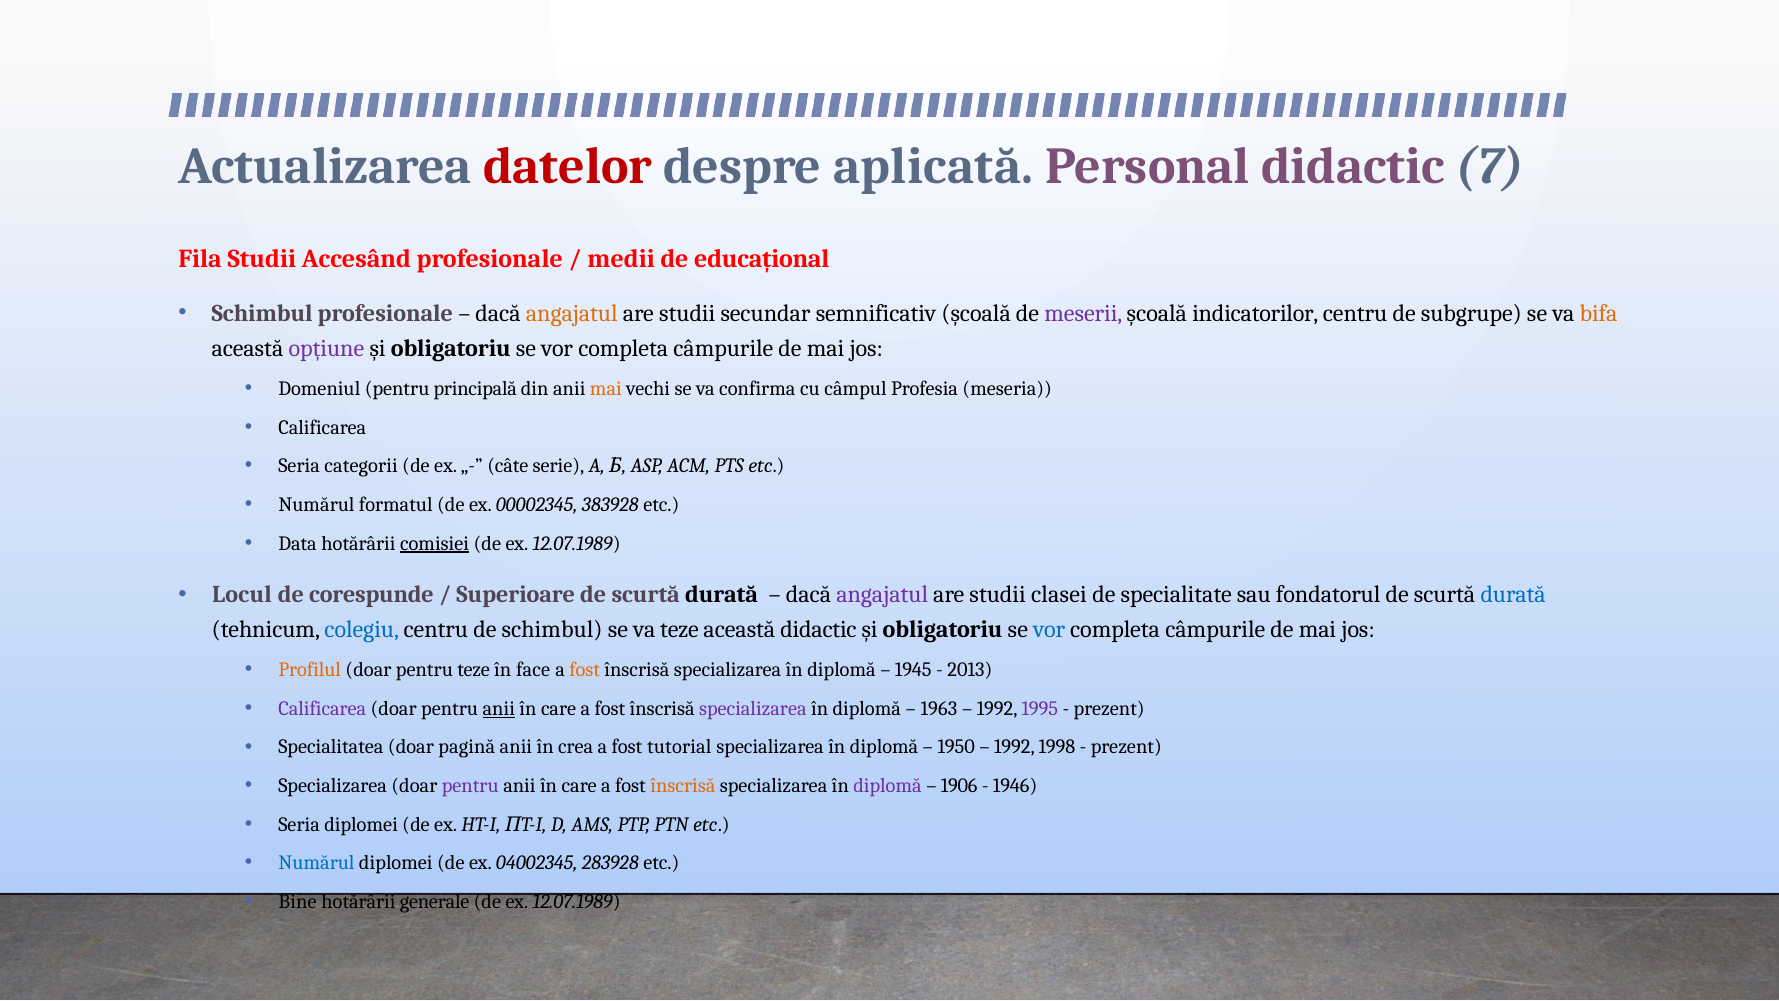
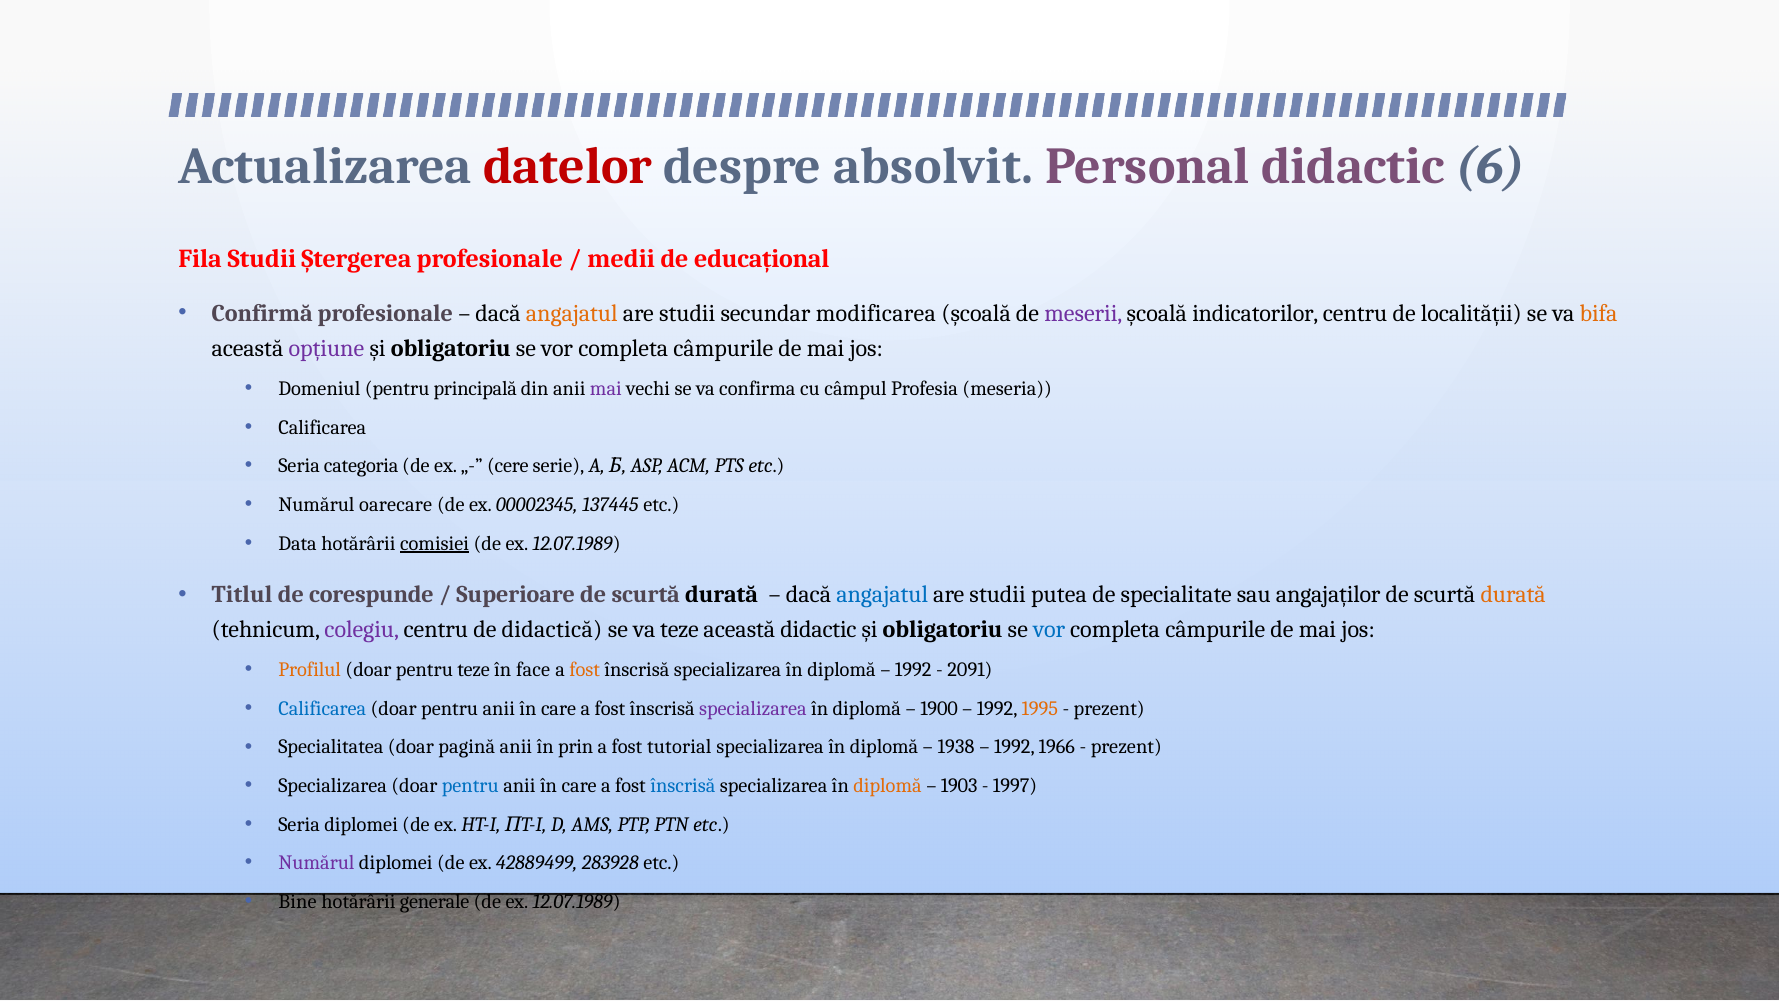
aplicată: aplicată -> absolvit (933, 166)
7: 7 -> 6 (1491, 166)
Accesând: Accesând -> Ștergerea (356, 259)
Schimbul: Schimbul -> Confirmă (262, 313)
semnificativ: semnificativ -> modificarea (876, 313)
subgrupe: subgrupe -> localității (1471, 313)
mai colour: orange -> purple (606, 389)
categorii: categorii -> categoria (361, 466)
câte: câte -> cere (508, 466)
formatul: formatul -> oarecare (396, 505)
383928: 383928 -> 137445 (610, 505)
Locul: Locul -> Titlul (242, 594)
angajatul colour: purple -> blue (882, 594)
clasei: clasei -> putea (1059, 594)
fondatorul: fondatorul -> angajaților (1328, 594)
durată colour: blue -> orange (1513, 594)
colegiu colour: blue -> purple (362, 629)
de schimbul: schimbul -> didactică (552, 629)
1945: 1945 -> 1992 (913, 670)
2013: 2013 -> 2091 (970, 670)
Calificarea colour: purple -> blue (322, 708)
anii underline: present -> none (499, 708)
1963: 1963 -> 1900 (939, 708)
1995 colour: purple -> orange (1040, 708)
crea: crea -> prin (576, 747)
1950: 1950 -> 1938 (956, 747)
1998: 1998 -> 1966 (1057, 747)
pentru colour: purple -> blue (470, 786)
înscrisă colour: orange -> blue (683, 786)
diplomă colour: purple -> orange (887, 786)
1906: 1906 -> 1903 (959, 786)
1946: 1946 -> 1997 (1015, 786)
Numărul colour: blue -> purple (316, 863)
04002345: 04002345 -> 42889499 (537, 863)
